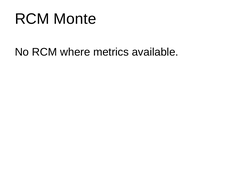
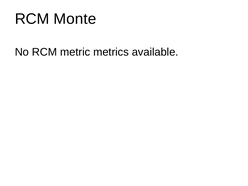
where: where -> metric (75, 52)
